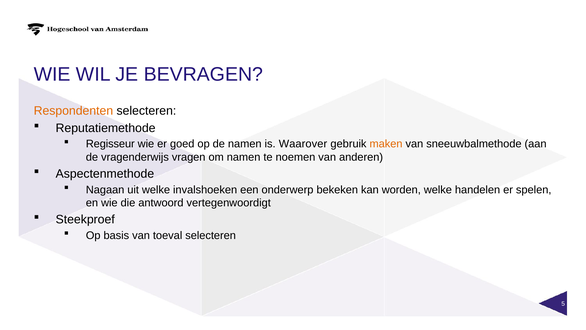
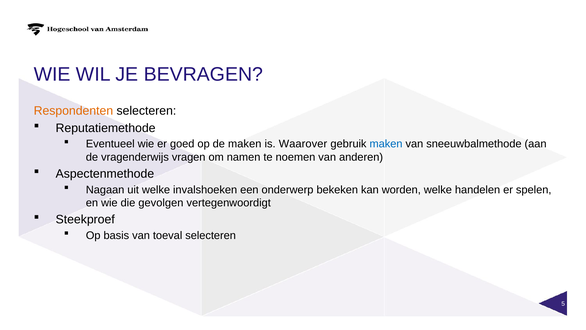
Regisseur: Regisseur -> Eventueel (110, 144)
de namen: namen -> maken (245, 144)
maken colour: orange -> blue (386, 144)
antwoord: antwoord -> gevolgen (161, 203)
